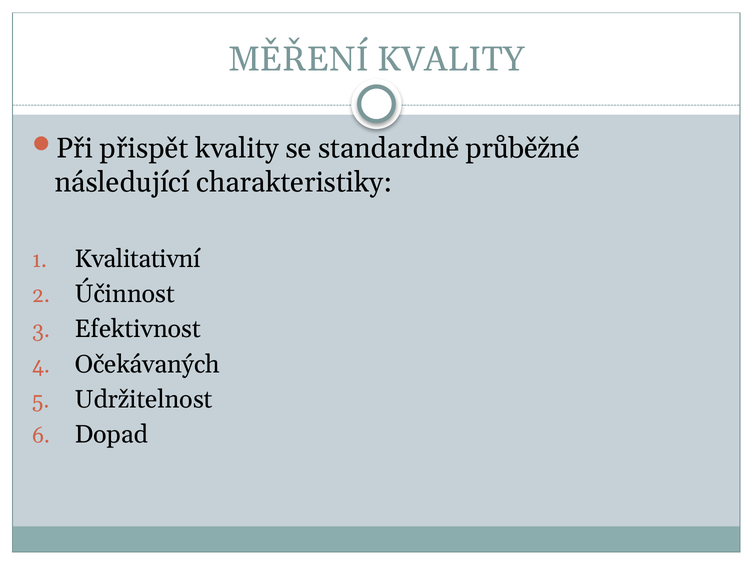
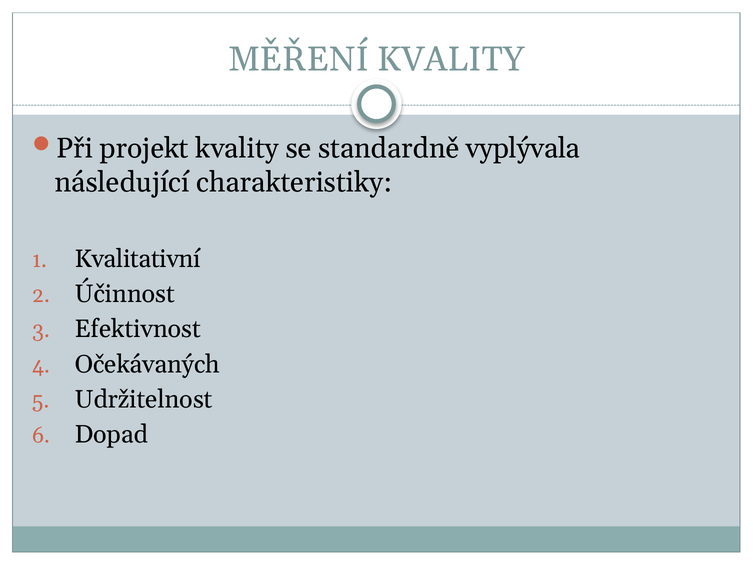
přispět: přispět -> projekt (144, 148)
průběžné: průběžné -> vyplývala (523, 148)
